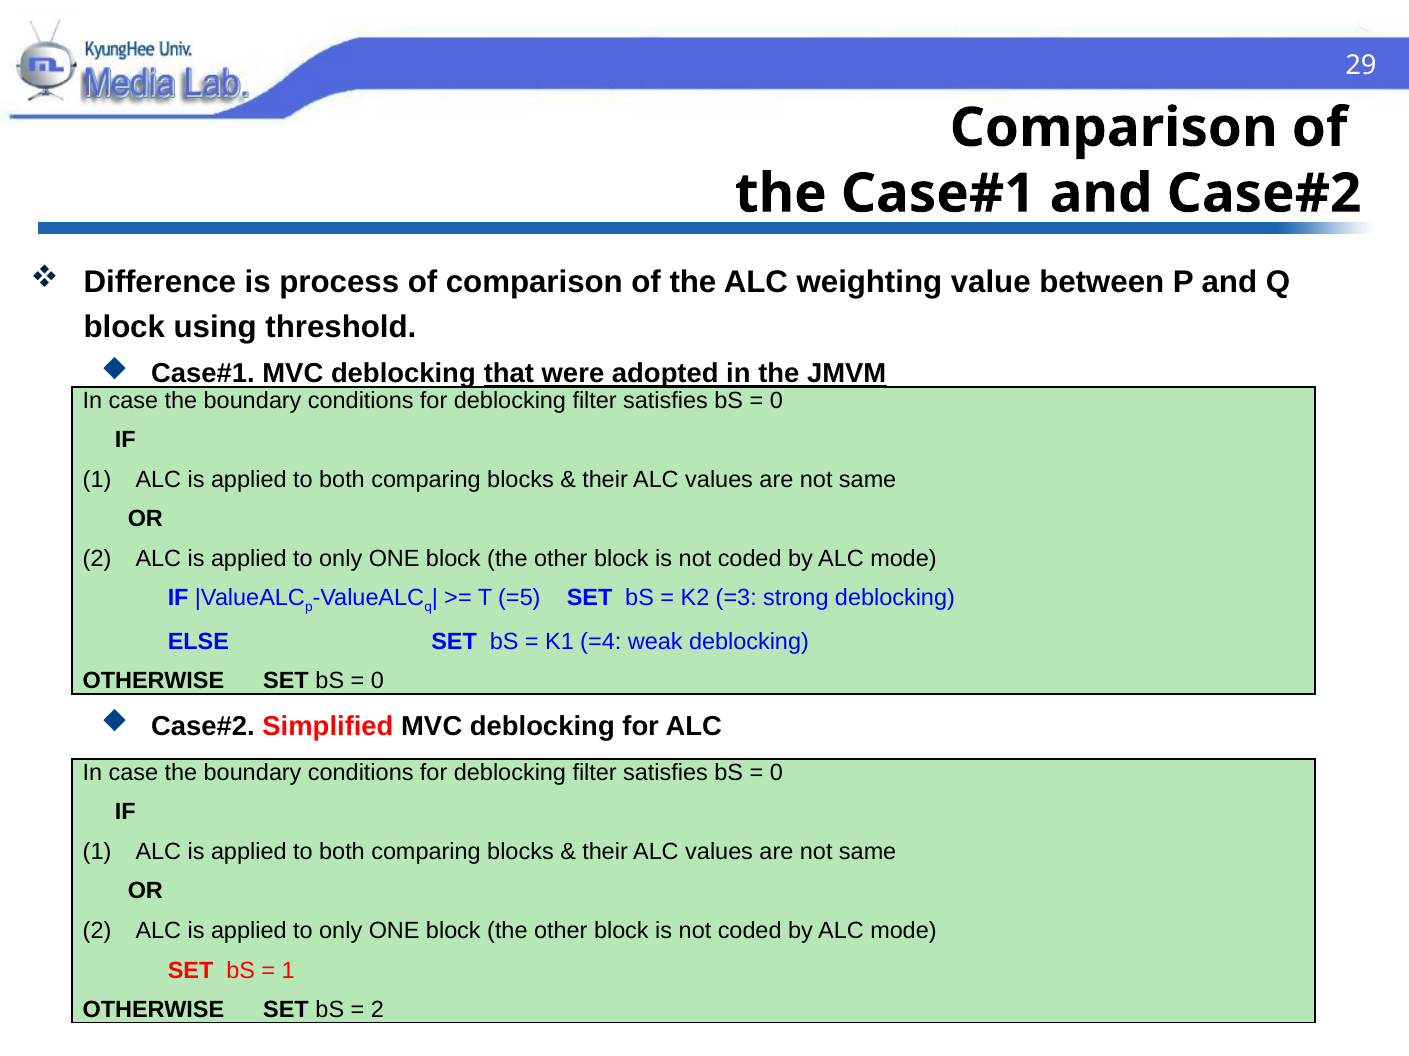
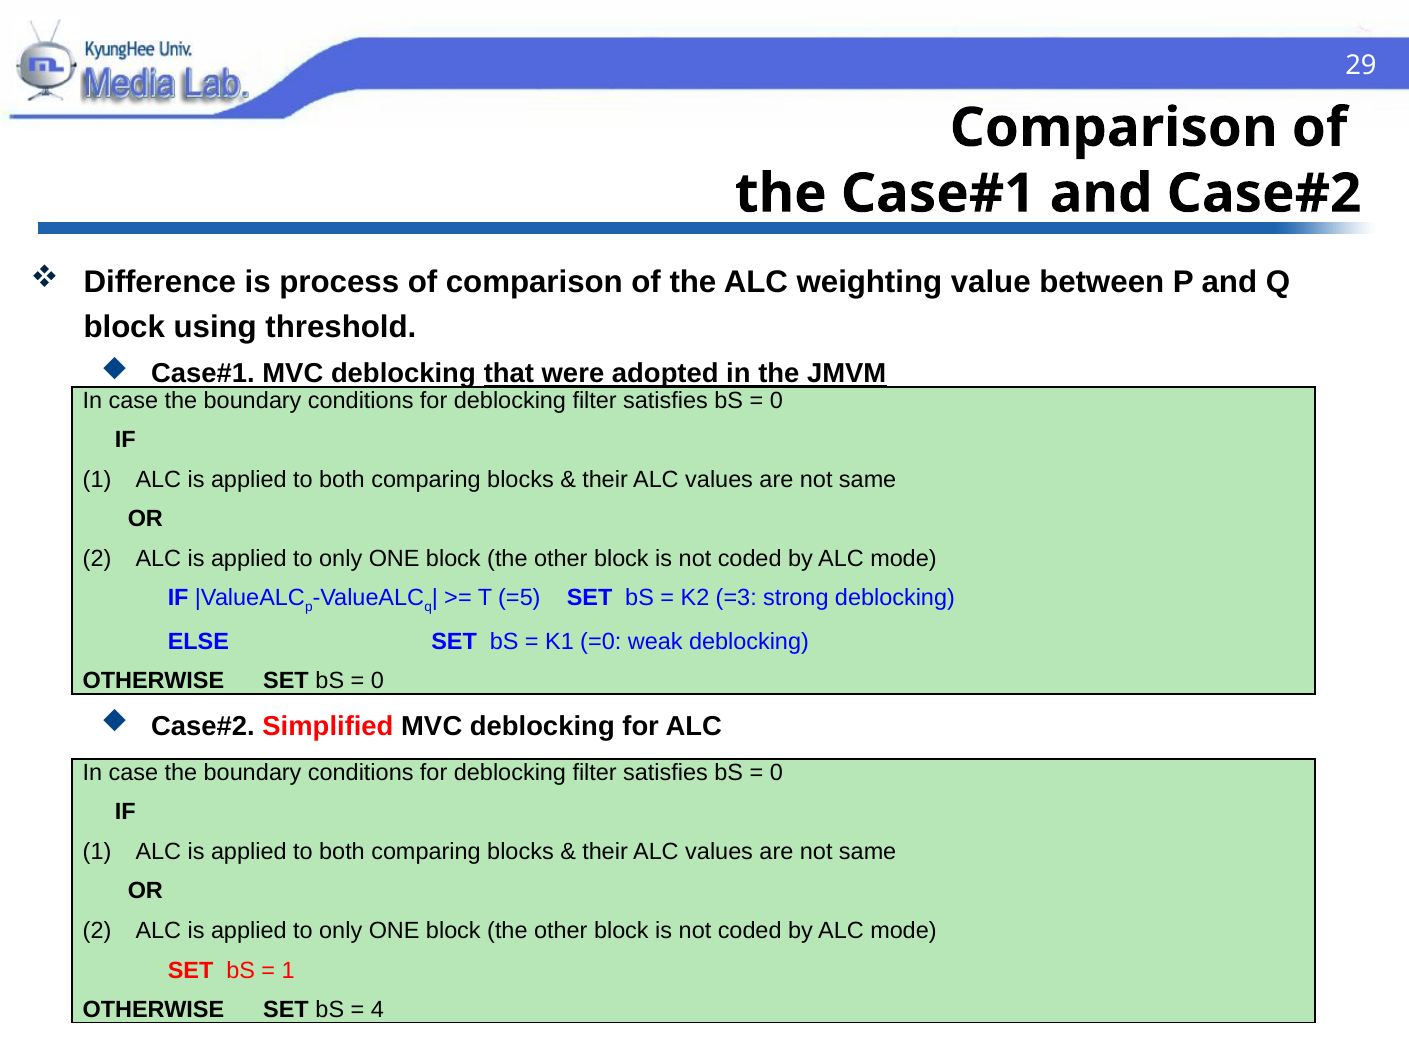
=4: =4 -> =0 (601, 642)
2: 2 -> 4 (377, 1011)
